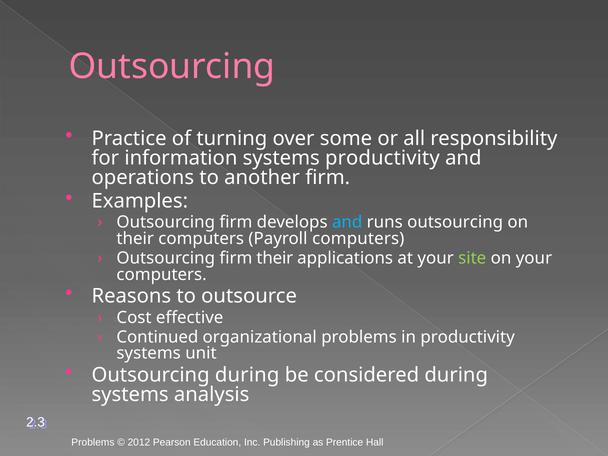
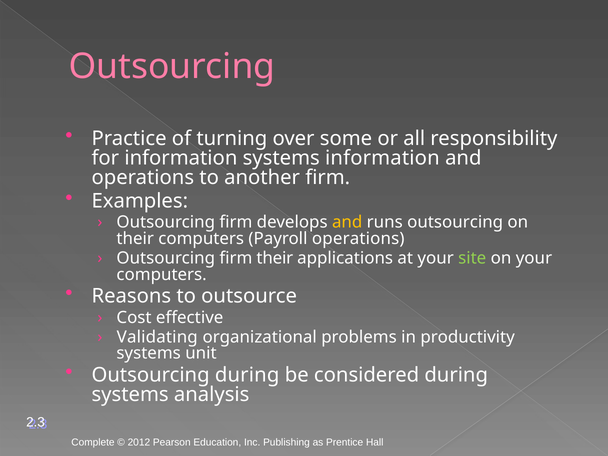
systems productivity: productivity -> information (382, 158)
and colour: light blue -> yellow (347, 222)
Payroll computers: computers -> operations (358, 239)
Continued: Continued -> Validating (157, 337)
Problems: Problems -> Complete (93, 442)
